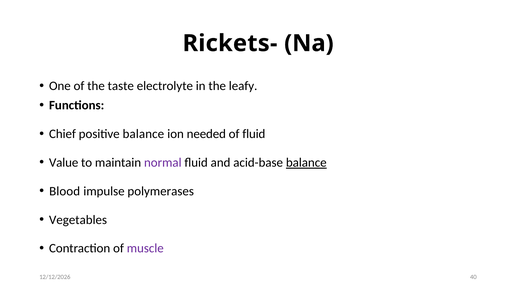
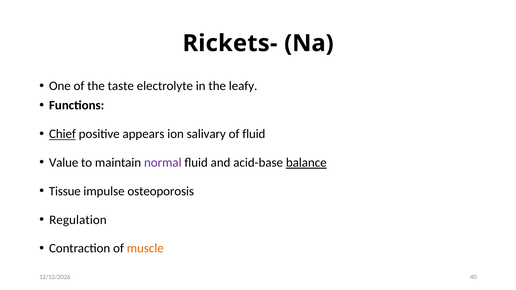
Chief underline: none -> present (62, 134)
positive balance: balance -> appears (143, 134)
needed: needed -> salivary (206, 134)
Blood: Blood -> Tissue (65, 191)
polymerases: polymerases -> osteoporosis (161, 191)
Vegetables: Vegetables -> Regulation (78, 220)
muscle colour: purple -> orange (145, 249)
